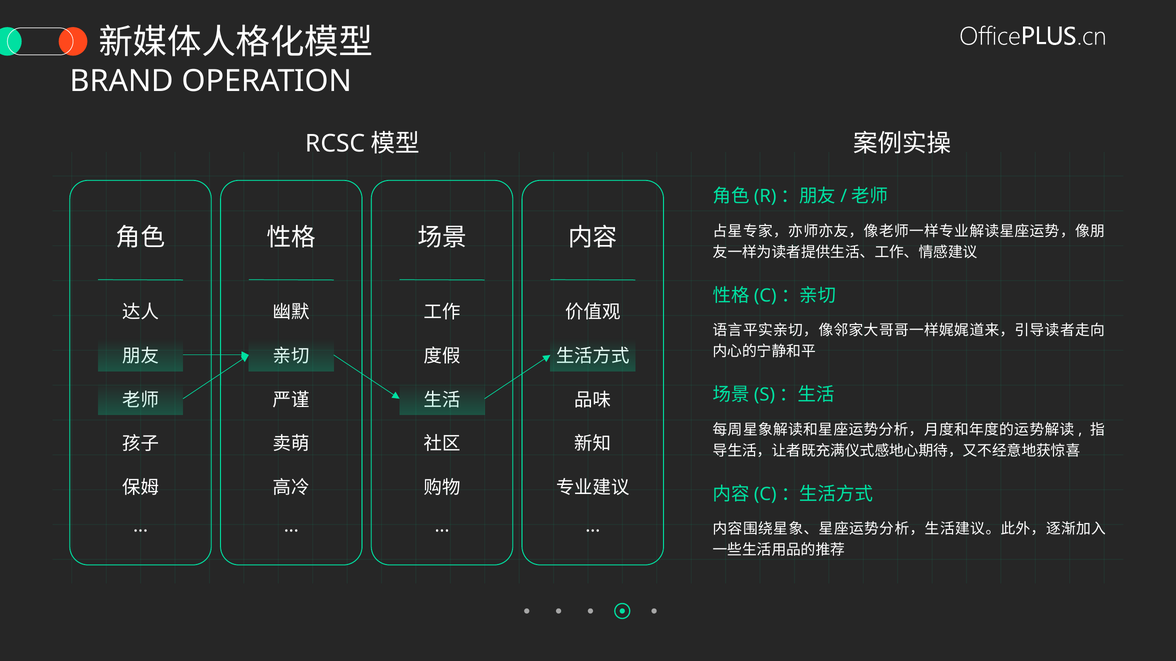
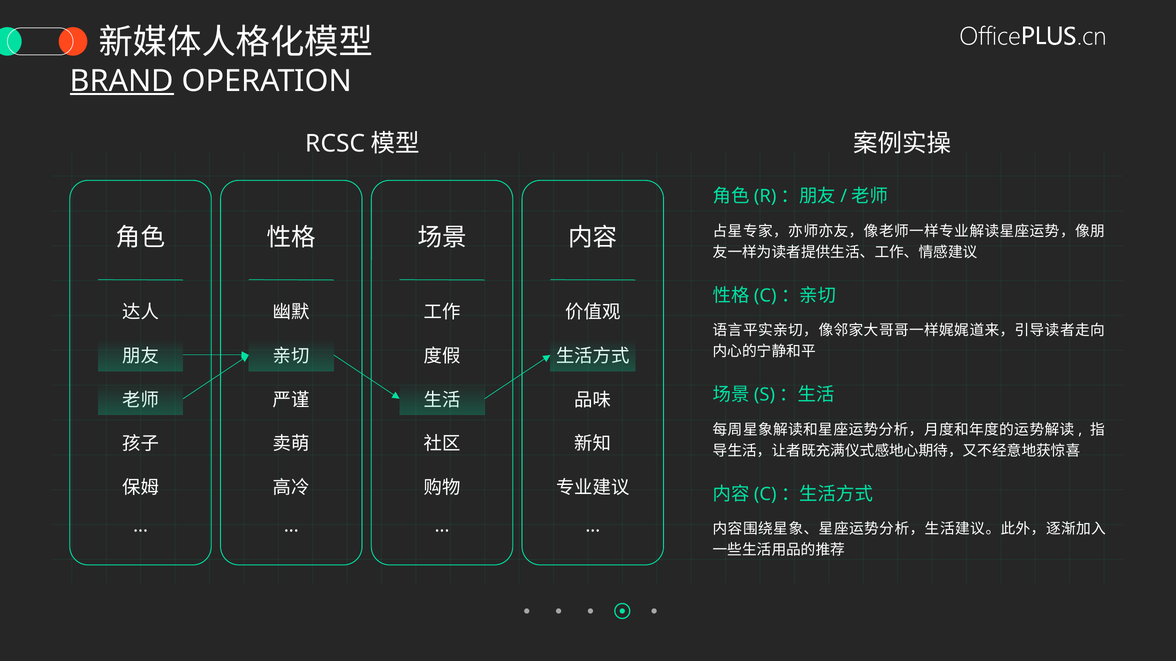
BRAND underline: none -> present (122, 81)
